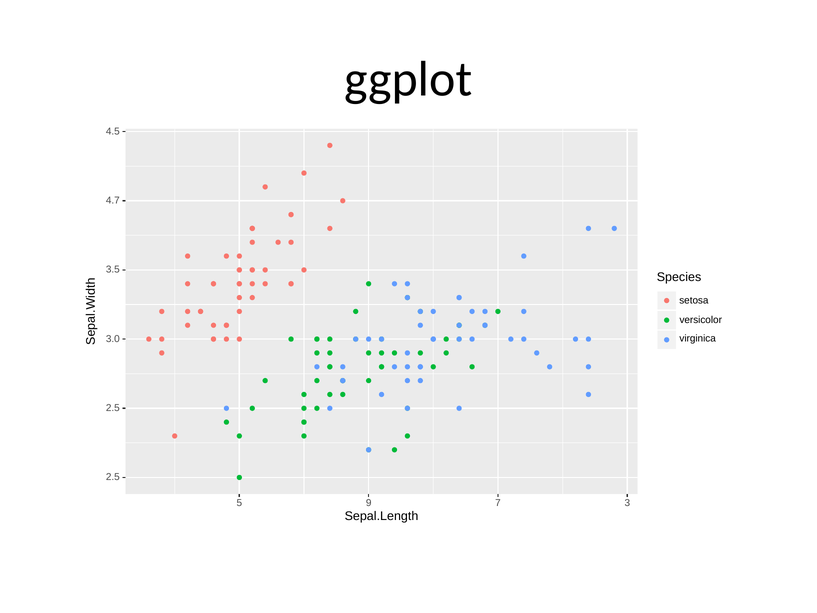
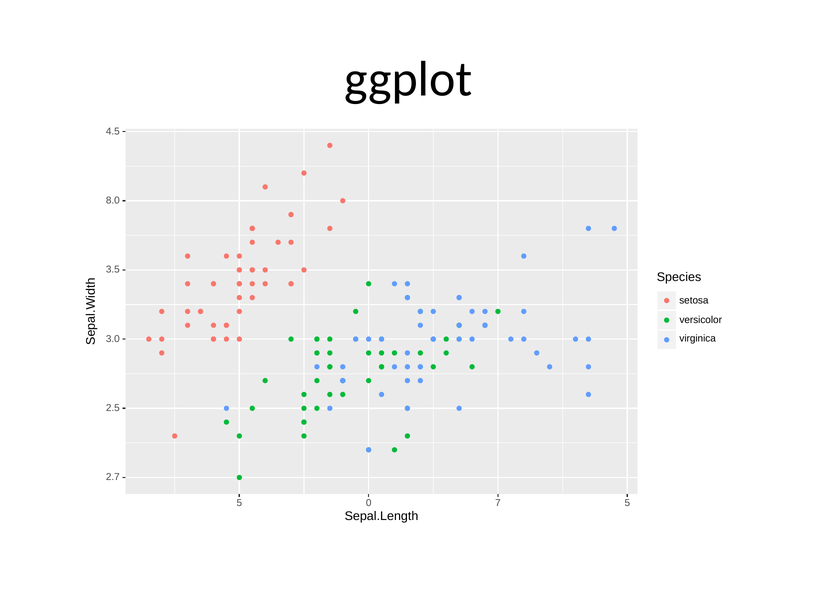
4.7: 4.7 -> 8.0 (113, 200)
2.5: 2.5 -> 2.7 (113, 477)
9: 9 -> 0 (369, 503)
7 3: 3 -> 5 (627, 503)
